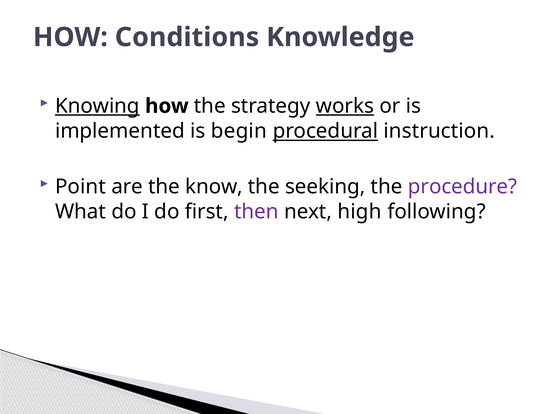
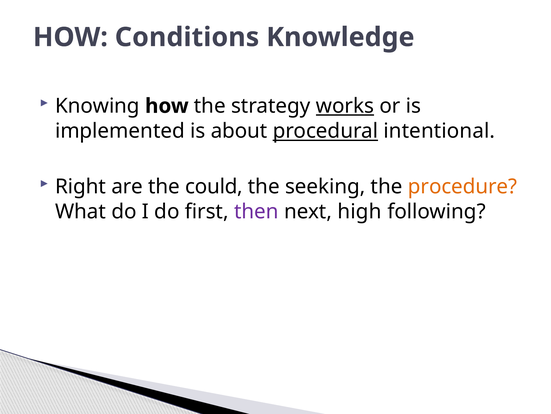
Knowing underline: present -> none (97, 106)
begin: begin -> about (239, 131)
instruction: instruction -> intentional (439, 131)
Point: Point -> Right (81, 186)
know: know -> could (214, 186)
procedure colour: purple -> orange (463, 186)
